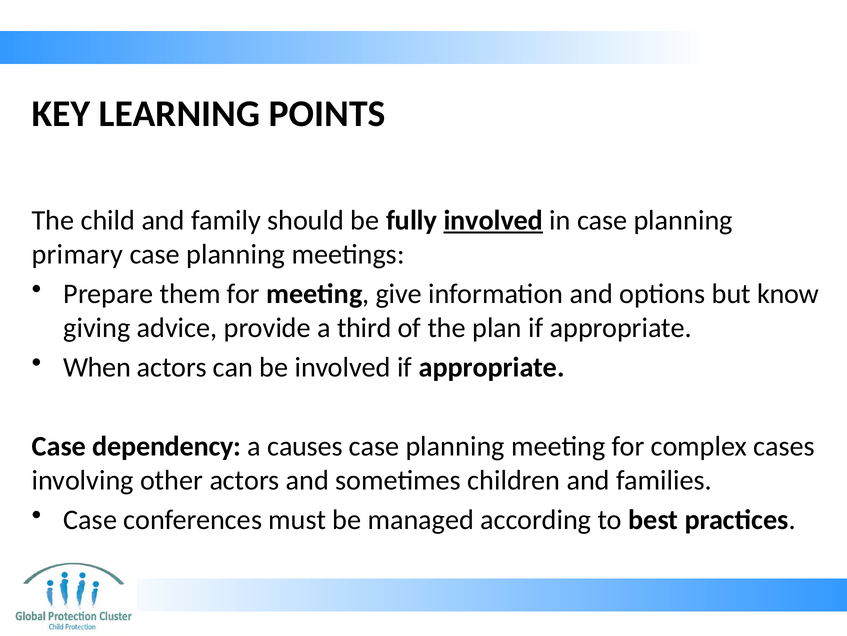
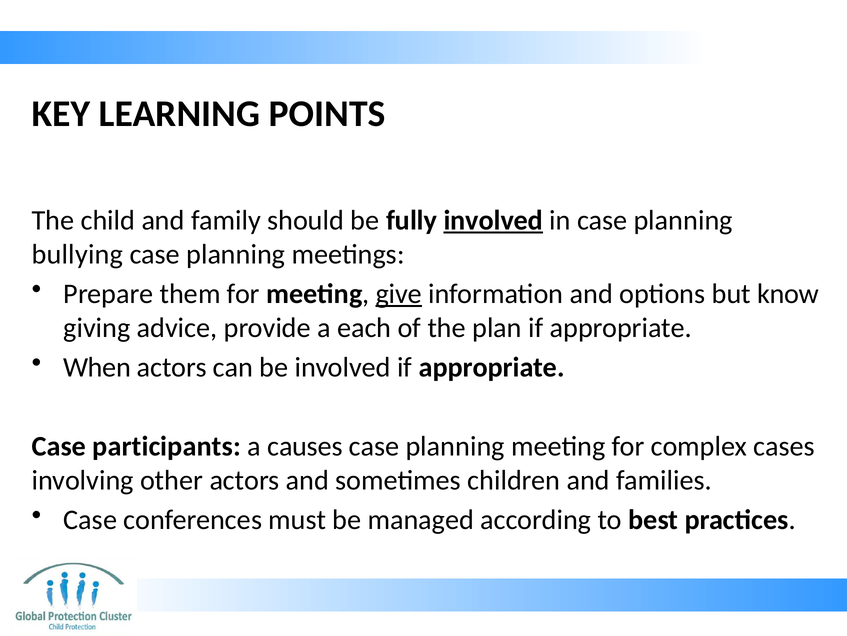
primary: primary -> bullying (77, 254)
give underline: none -> present (399, 294)
third: third -> each (364, 327)
dependency: dependency -> participants (167, 446)
